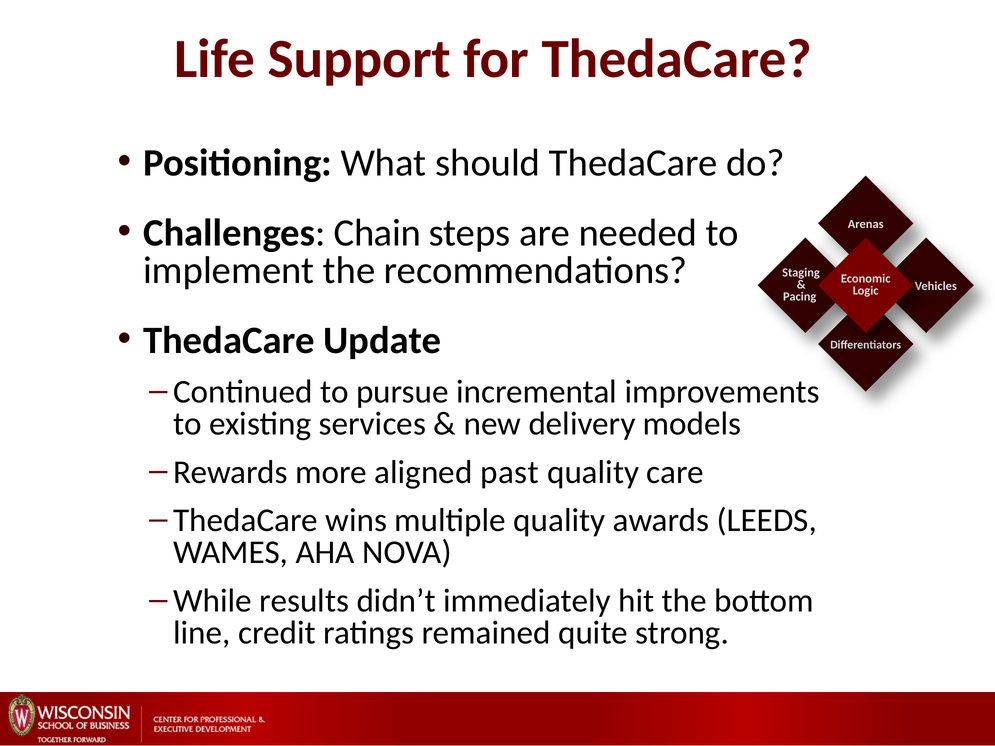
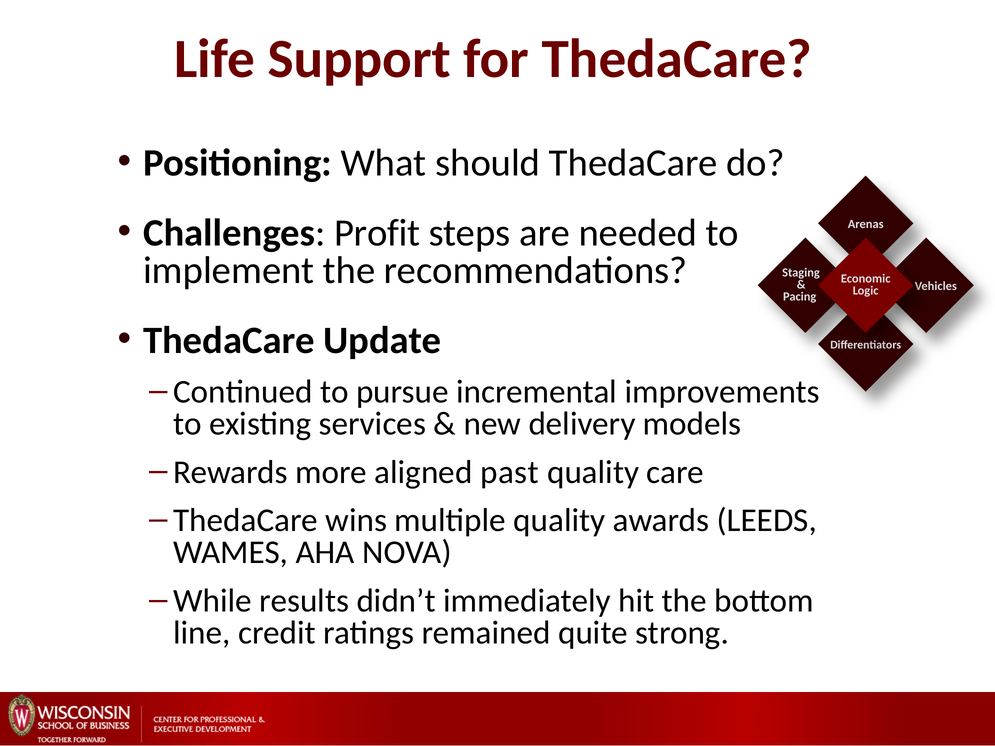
Chain: Chain -> Profit (377, 233)
